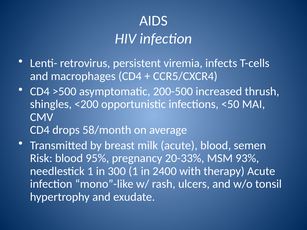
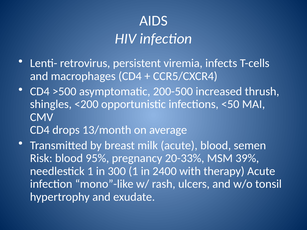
58/month: 58/month -> 13/month (107, 130)
93%: 93% -> 39% (247, 158)
